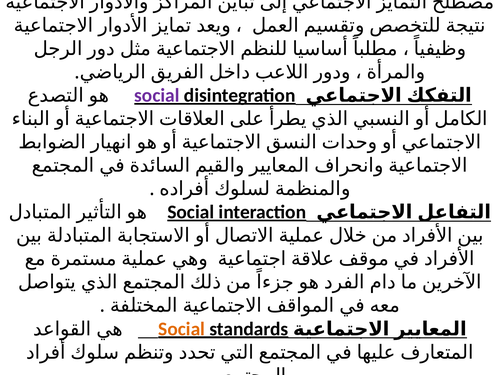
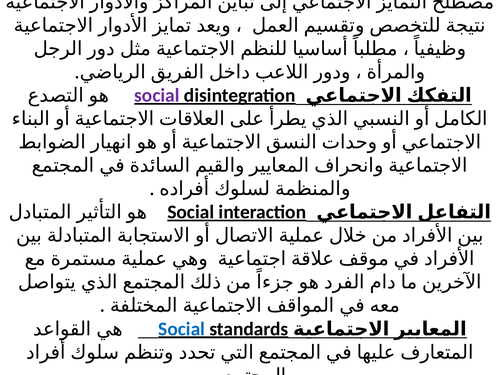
Social colour: orange -> blue (182, 329)
